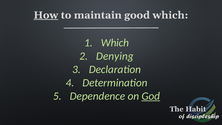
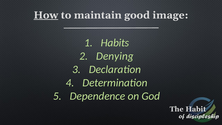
good which: which -> image (170, 15)
Which: Which -> Habits (115, 43)
God underline: present -> none (151, 96)
